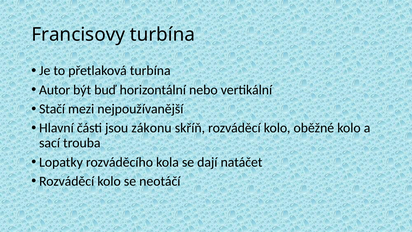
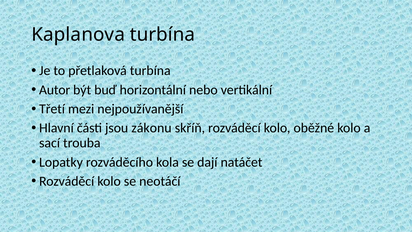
Francisovy: Francisovy -> Kaplanova (78, 35)
Stačí: Stačí -> Třetí (52, 109)
